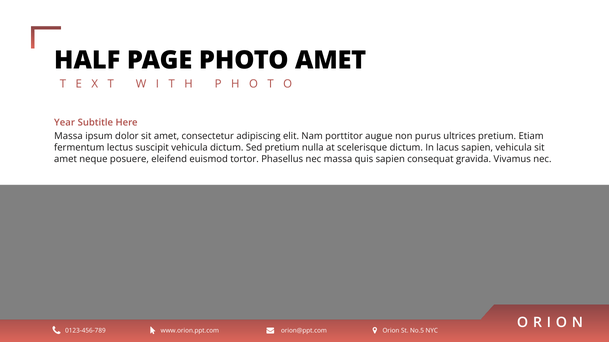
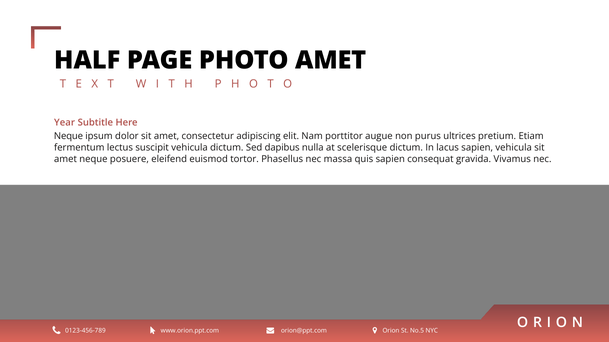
Massa: Massa -> Neque (69, 136)
Sed pretium: pretium -> dapibus (282, 148)
